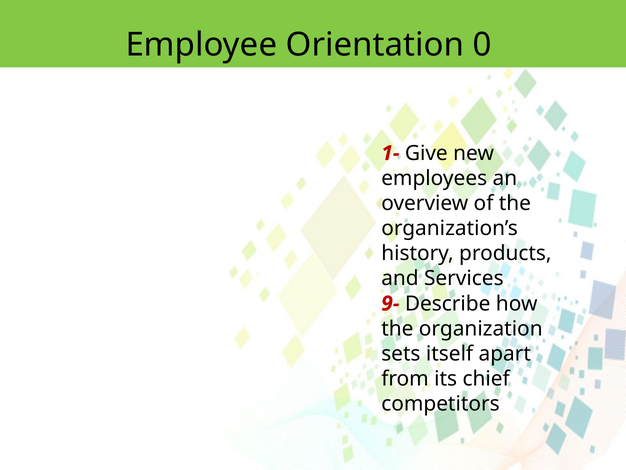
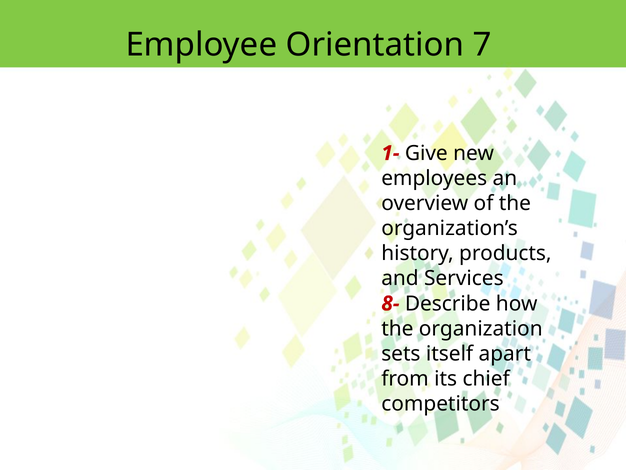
0: 0 -> 7 (482, 45)
9-: 9- -> 8- (390, 303)
